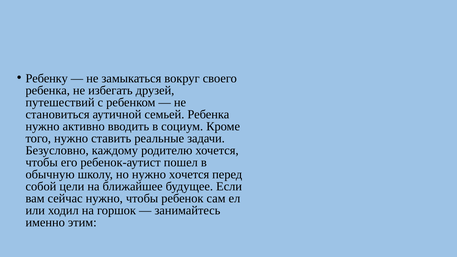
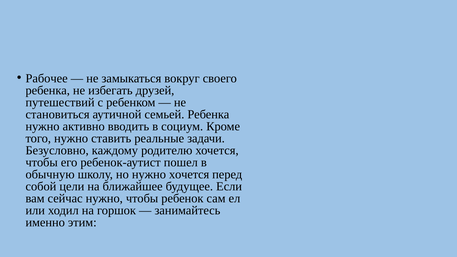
Ребенку: Ребенку -> Рабочее (47, 78)
